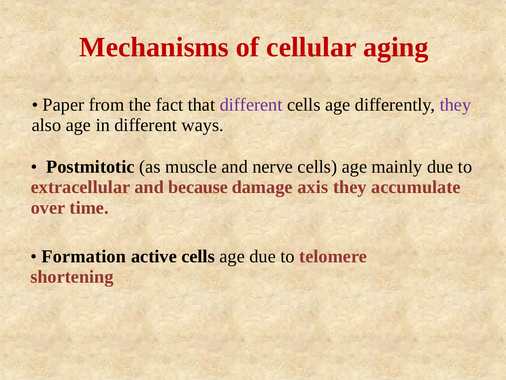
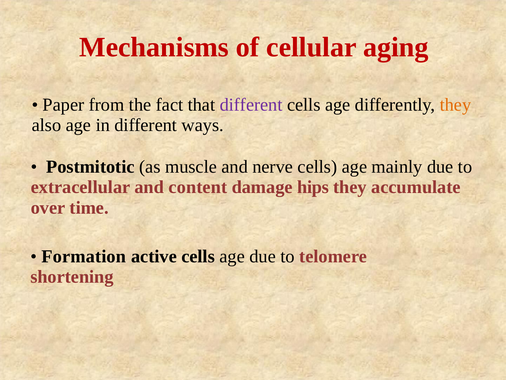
they colour: purple -> orange (455, 105)
because: because -> content (198, 187)
axis: axis -> hips (313, 187)
